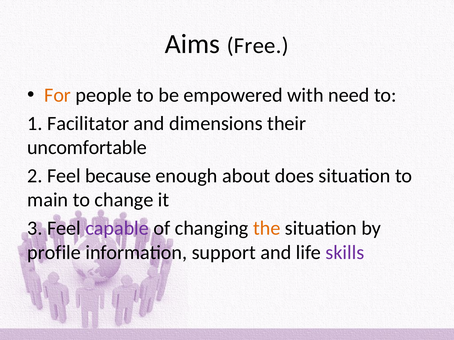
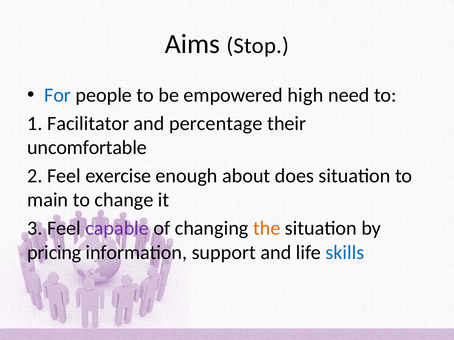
Free: Free -> Stop (258, 46)
For colour: orange -> blue (58, 95)
with: with -> high (305, 95)
dimensions: dimensions -> percentage (216, 124)
because: because -> exercise (118, 176)
profile: profile -> pricing (54, 253)
skills colour: purple -> blue (345, 253)
